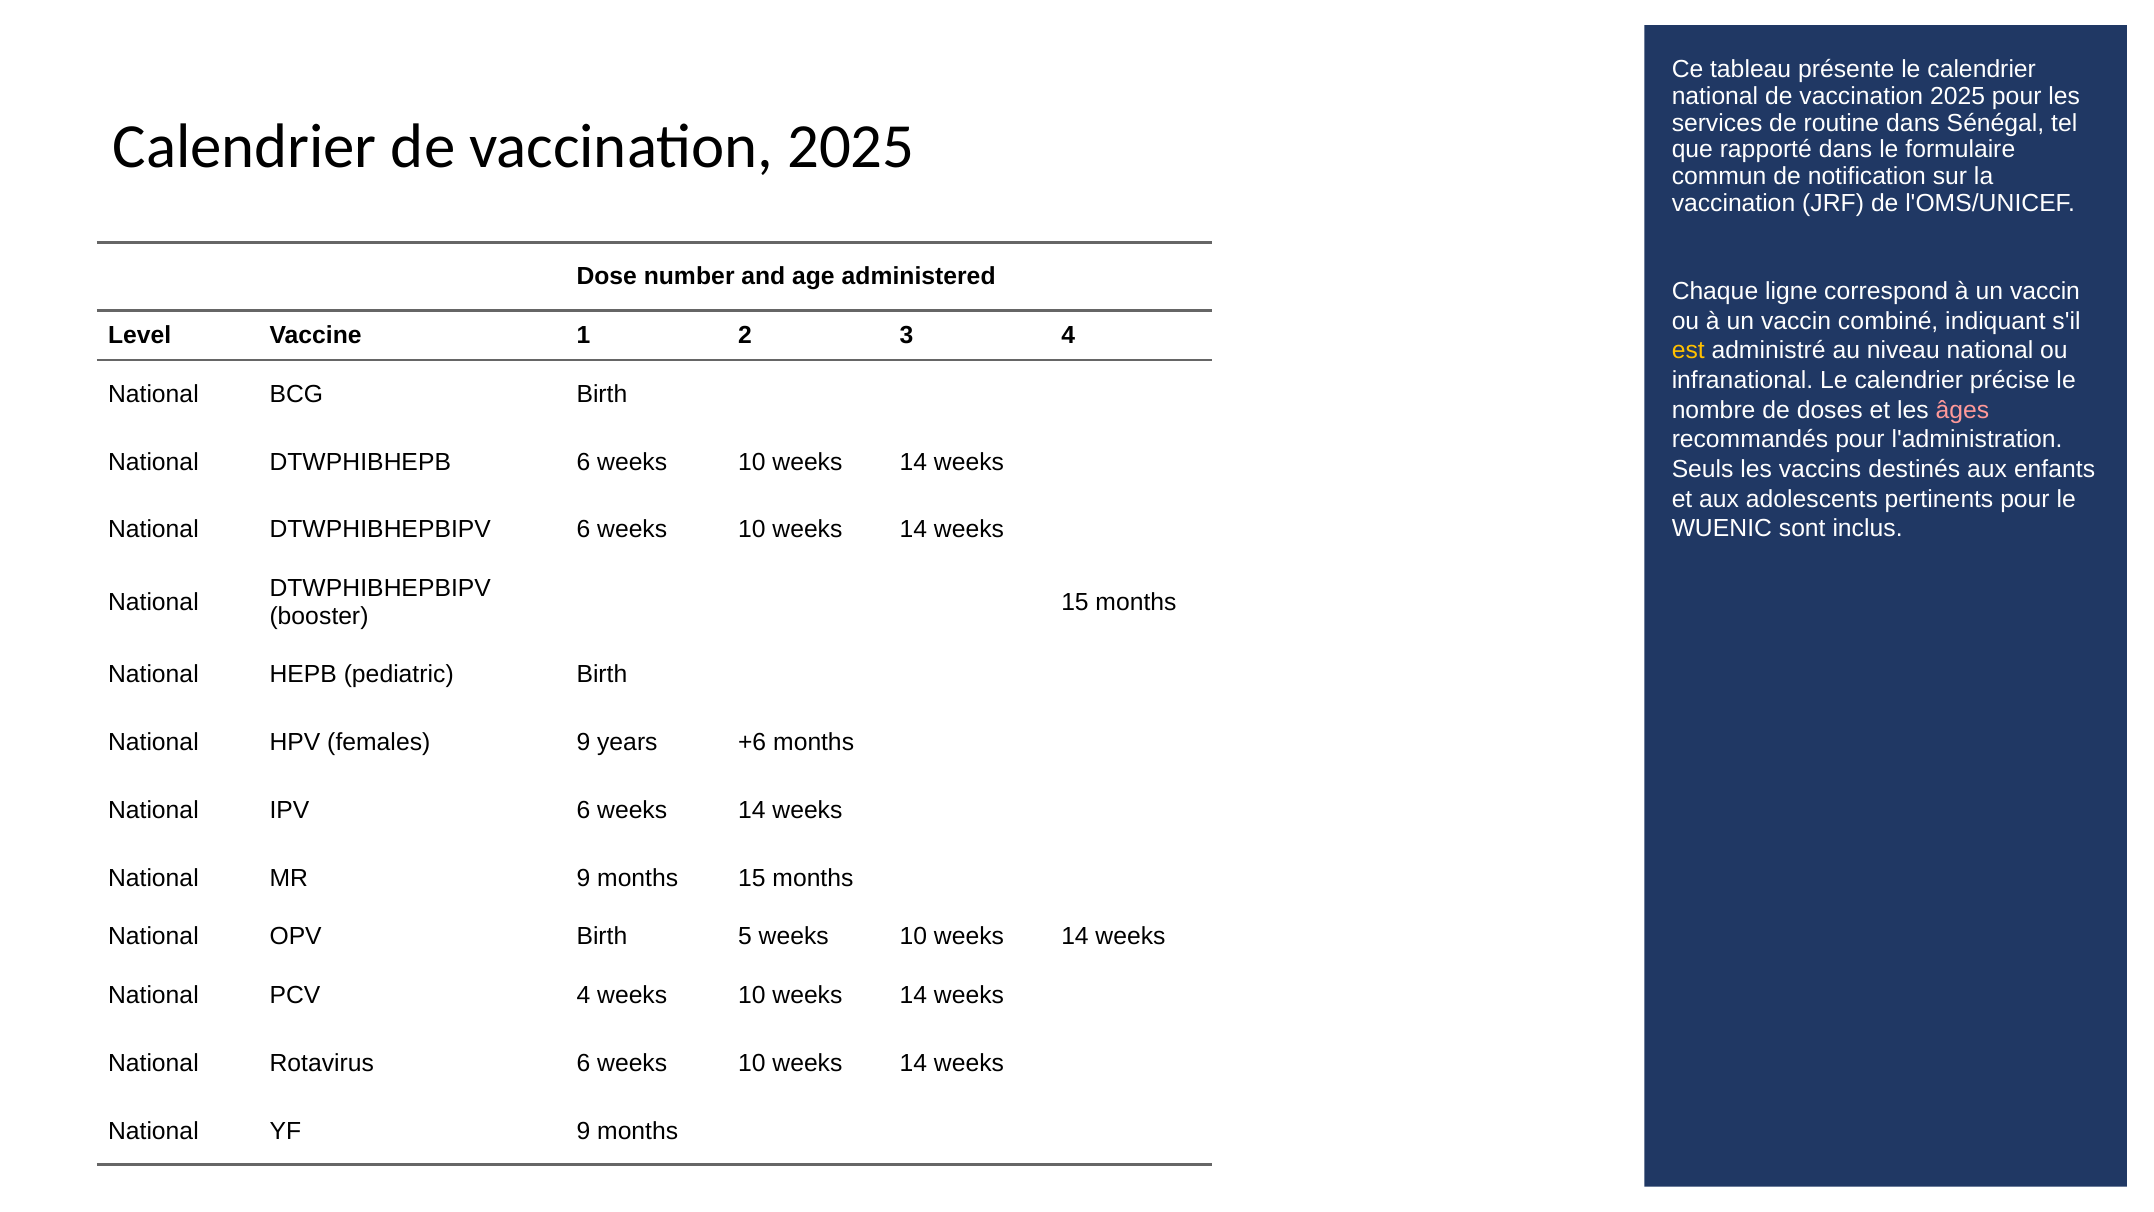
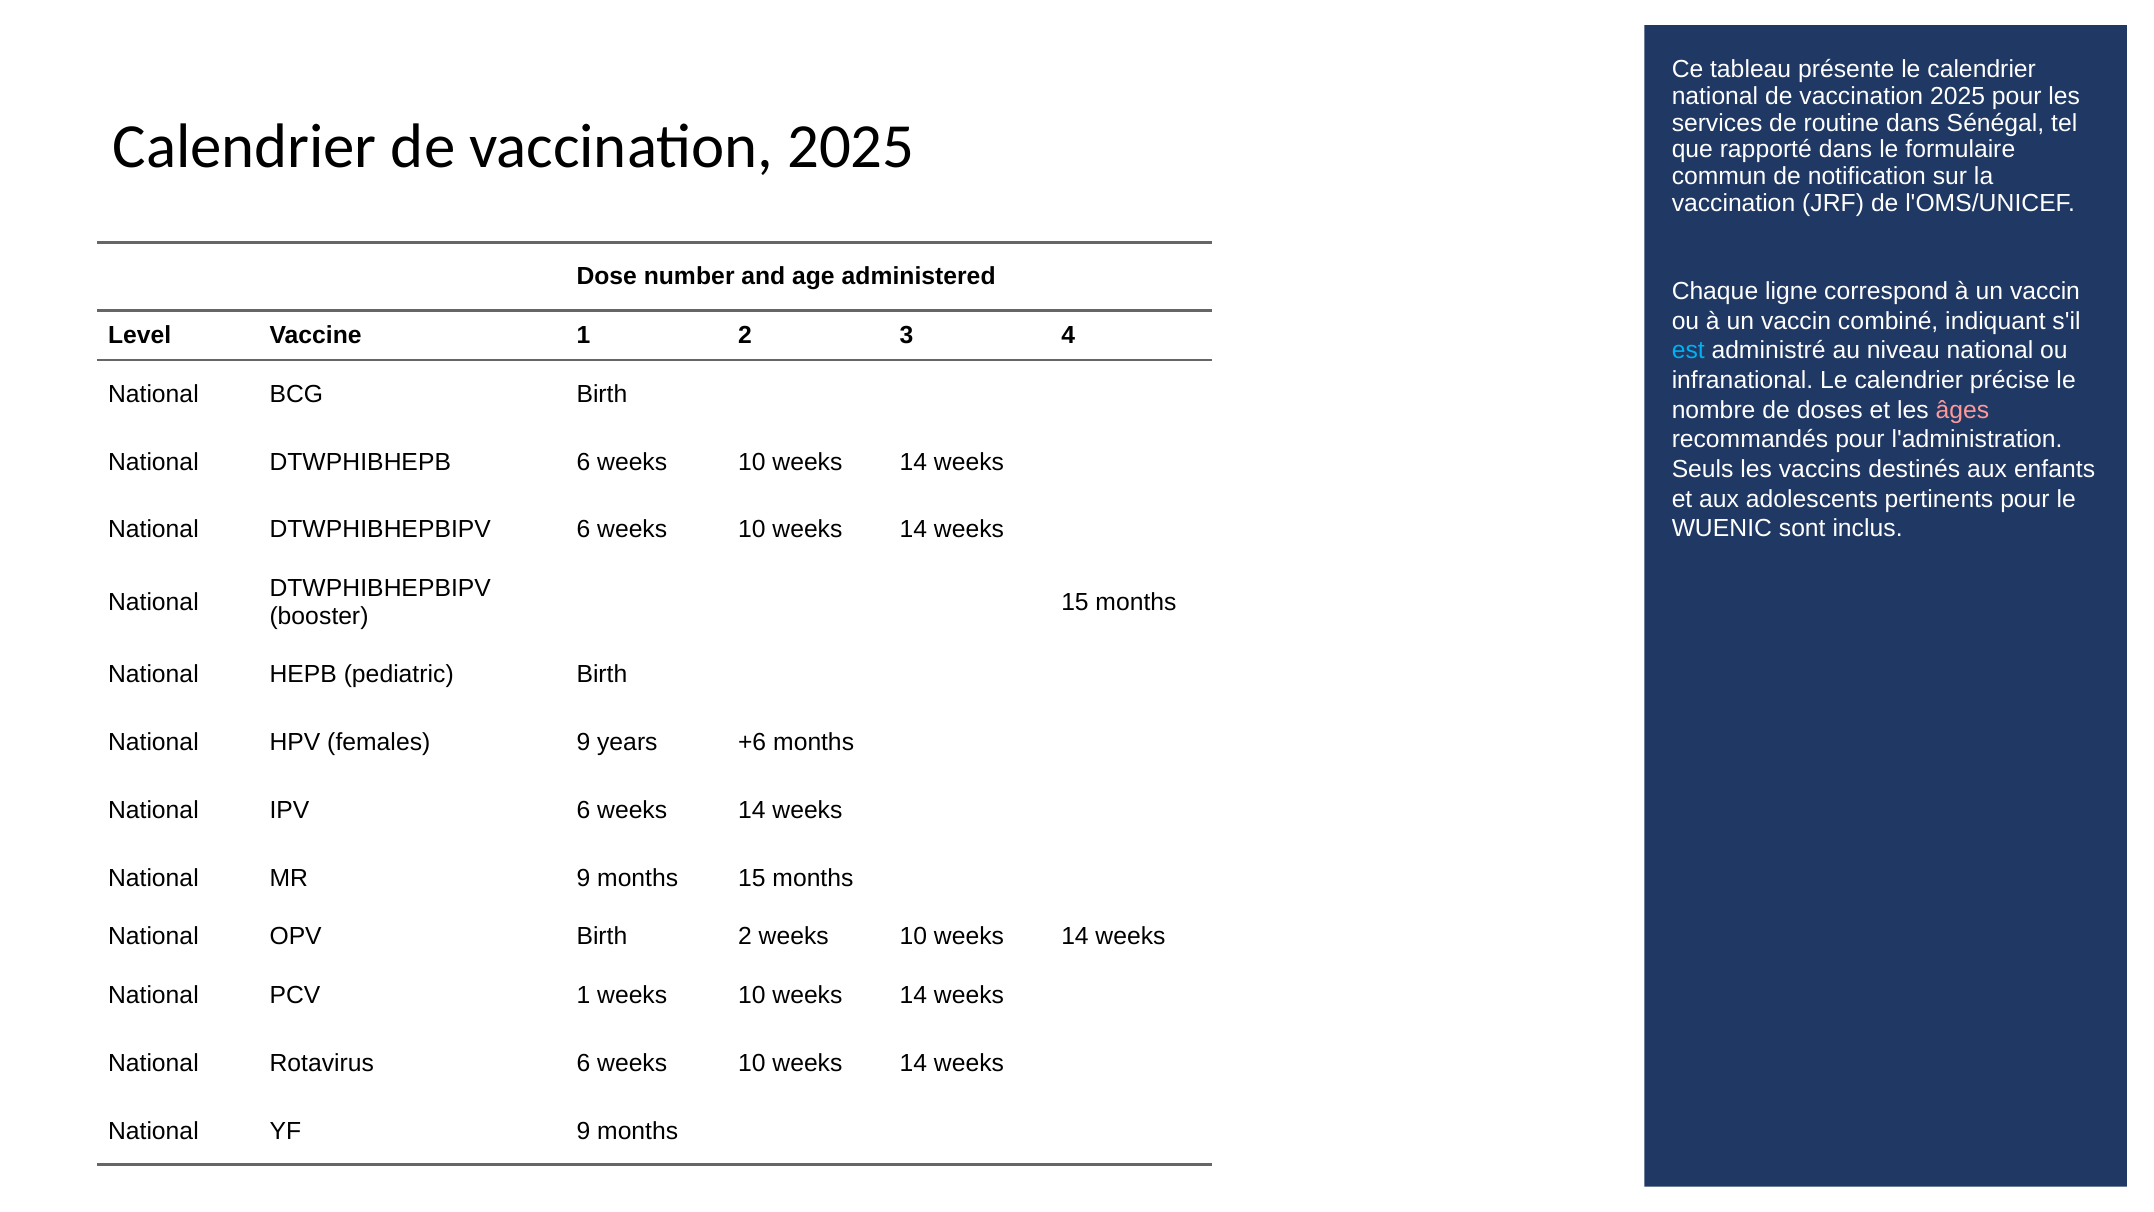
est colour: yellow -> light blue (1688, 351)
Birth 5: 5 -> 2 (745, 936)
PCV 4: 4 -> 1 (583, 995)
